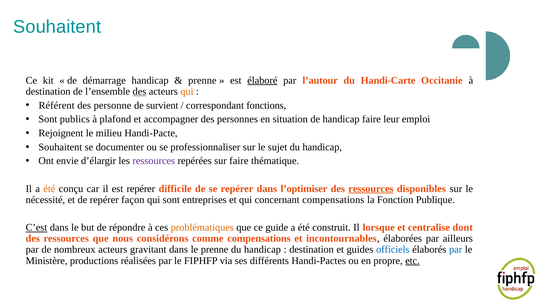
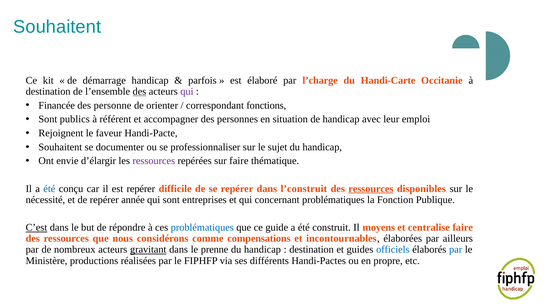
prenne: prenne -> parfois (202, 80)
élaboré underline: present -> none (262, 80)
l’autour: l’autour -> l’charge (320, 80)
qui colour: orange -> purple (187, 91)
Référent: Référent -> Financée (57, 105)
survient: survient -> orienter (162, 105)
plafond: plafond -> référent (115, 119)
handicap faire: faire -> avec (371, 119)
milieu: milieu -> faveur (109, 133)
été colour: orange -> blue (49, 189)
l’optimiser: l’optimiser -> l’construit (304, 189)
façon: façon -> année (133, 200)
concernant compensations: compensations -> problématiques (333, 200)
problématiques colour: orange -> blue (202, 228)
lorsque: lorsque -> moyens (379, 228)
centralise dont: dont -> faire (463, 228)
gravitant underline: none -> present (148, 250)
etc underline: present -> none (412, 261)
